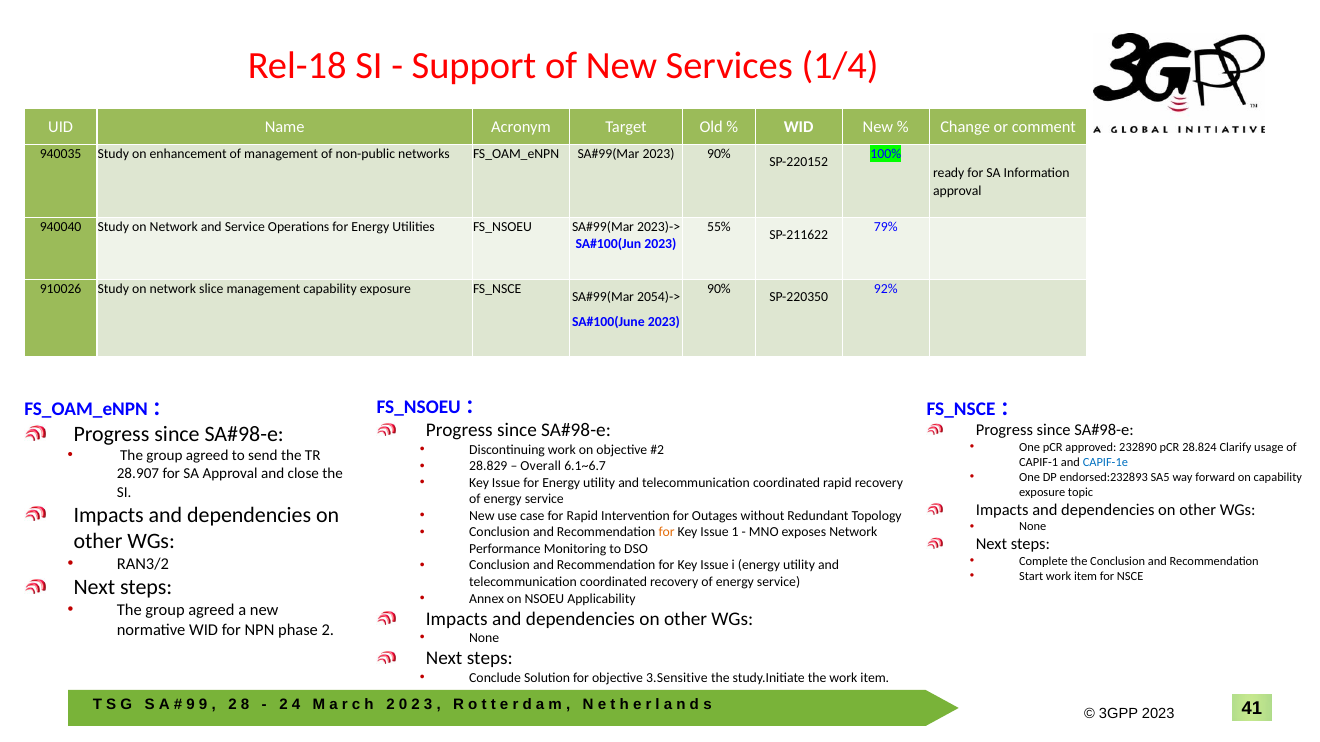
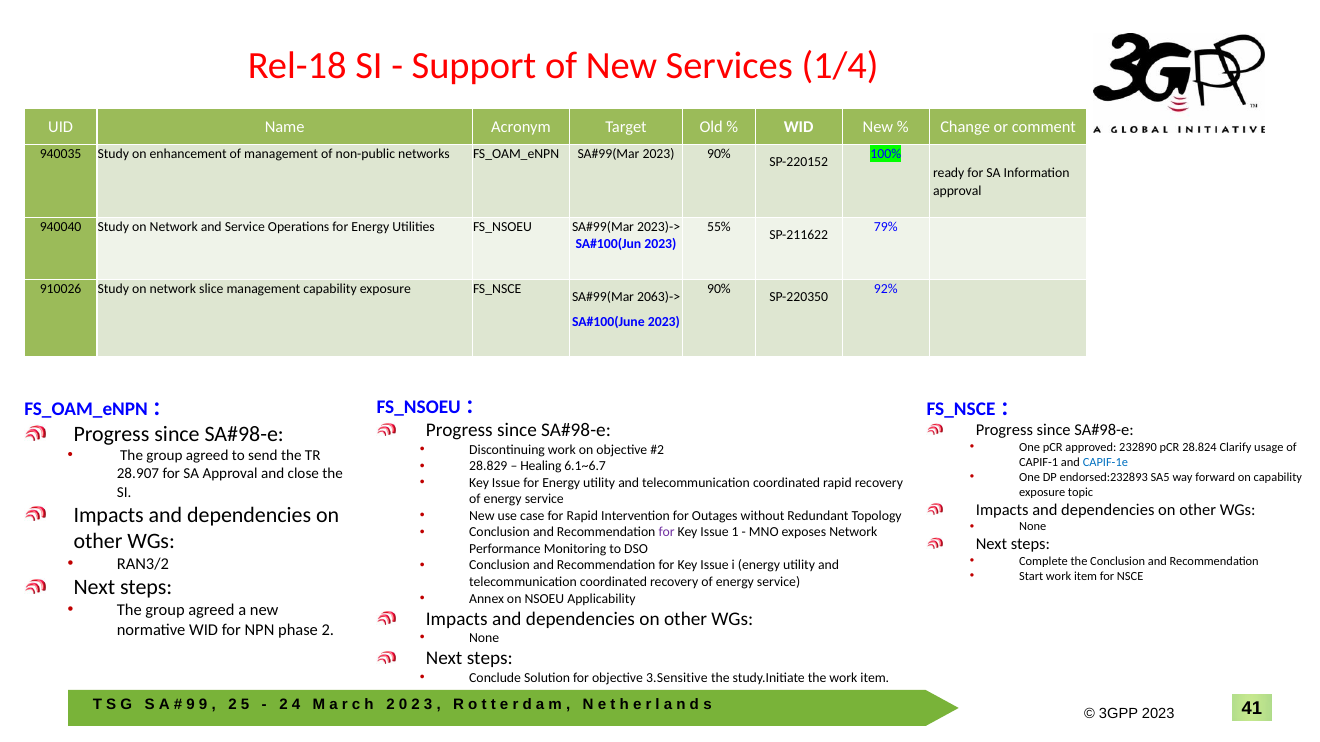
2054)->: 2054)-> -> 2063)-> (659, 297)
Overall: Overall -> Healing (541, 467)
for colour: orange -> purple (667, 533)
8: 8 -> 5 (245, 705)
